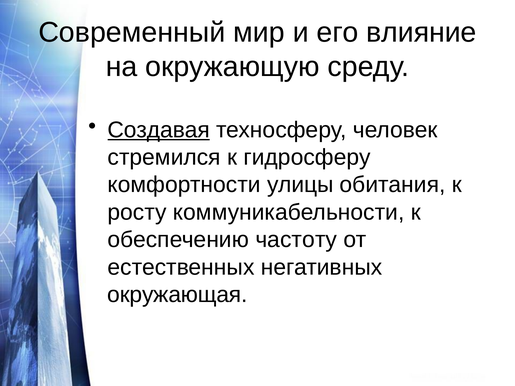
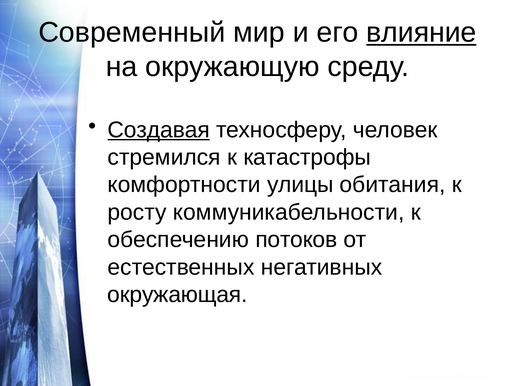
влияние underline: none -> present (421, 32)
гидросферу: гидросферу -> катастрофы (307, 157)
частоту: частоту -> потоков (296, 240)
